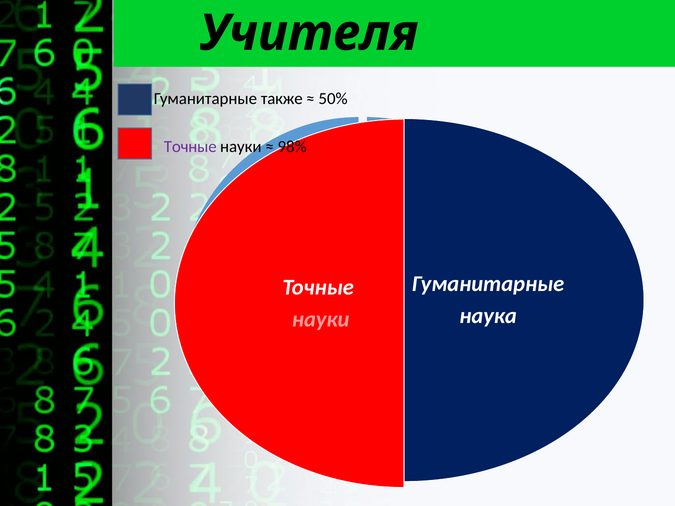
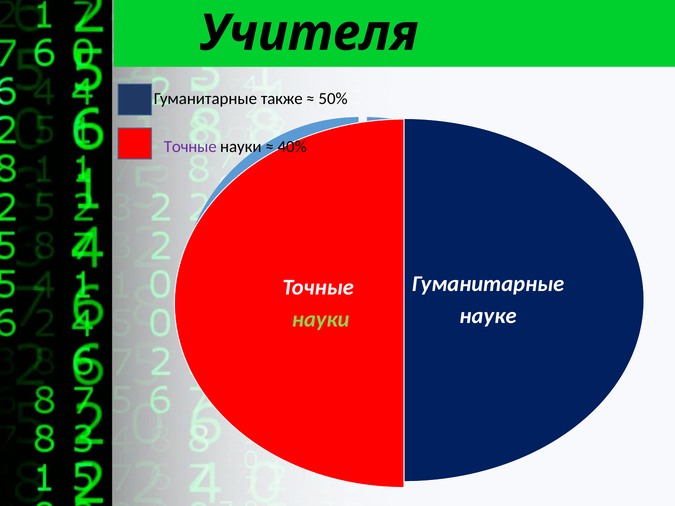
98%: 98% -> 40% (292, 147)
наука: наука -> науке (488, 316)
науки colour: pink -> light green (321, 319)
